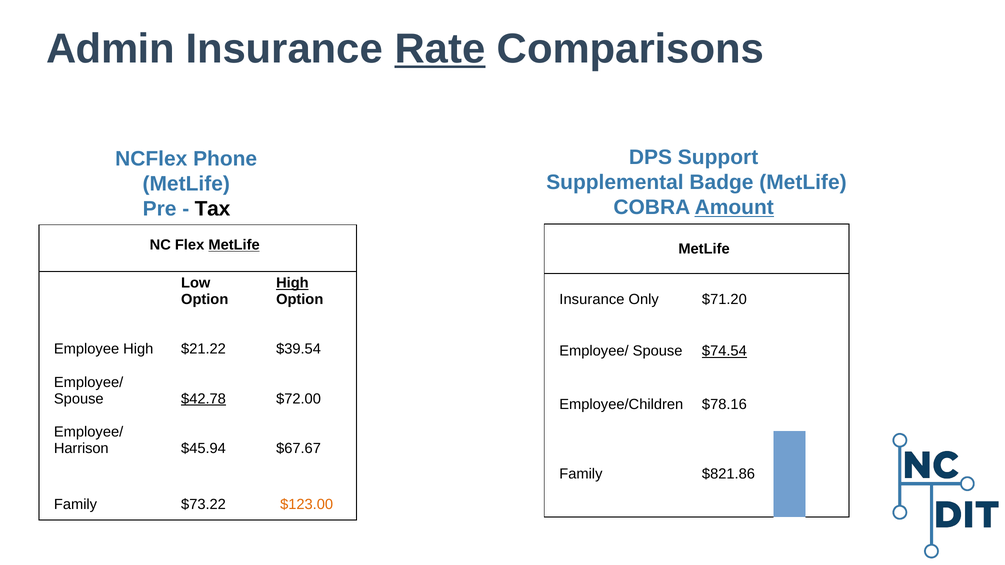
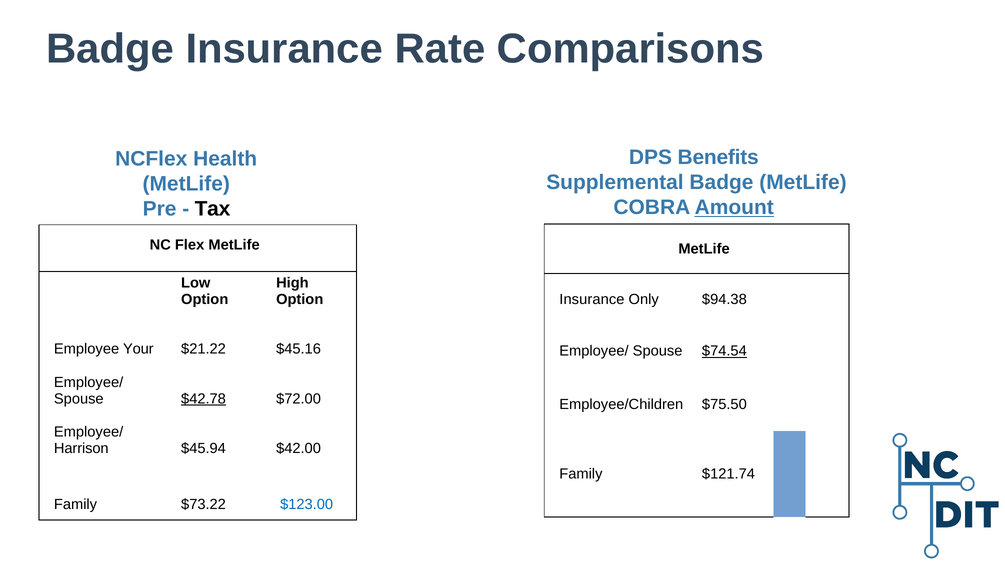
Admin: Admin -> Badge (110, 49)
Rate underline: present -> none (440, 49)
Support: Support -> Benefits (718, 157)
Phone: Phone -> Health (225, 159)
MetLife underline: present -> none (234, 245)
High underline: present -> none (292, 283)
$71.20: $71.20 -> $94.38 (724, 299)
Employee High: High -> Your (138, 349)
$39.54: $39.54 -> $45.16 (299, 349)
$78.16: $78.16 -> $75.50 (724, 405)
$67.67: $67.67 -> $42.00 (299, 449)
$821.86: $821.86 -> $121.74 (728, 474)
$123.00 colour: orange -> blue (307, 505)
